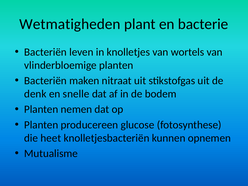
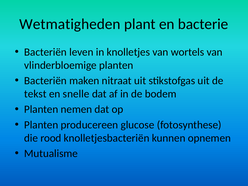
denk: denk -> tekst (35, 94)
heet: heet -> rood (51, 138)
